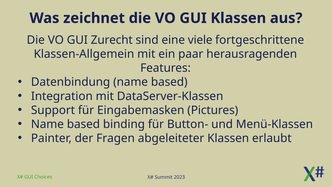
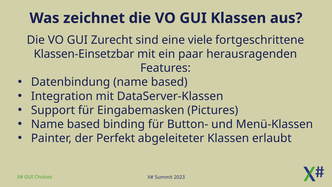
Klassen-Allgemein: Klassen-Allgemein -> Klassen-Einsetzbar (84, 54)
Fragen: Fragen -> Perfekt (116, 138)
